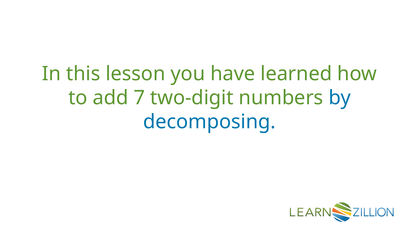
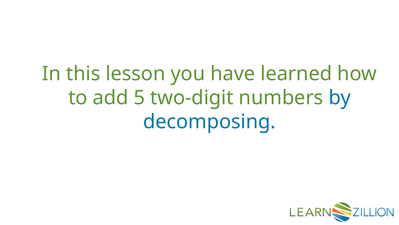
7: 7 -> 5 (139, 98)
